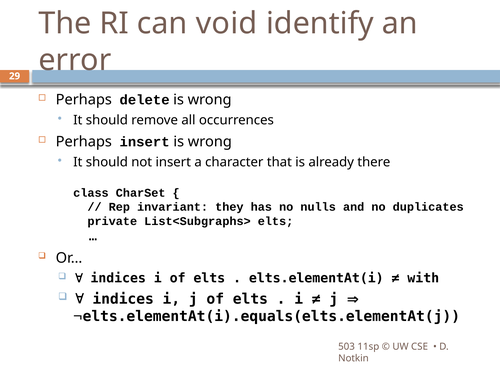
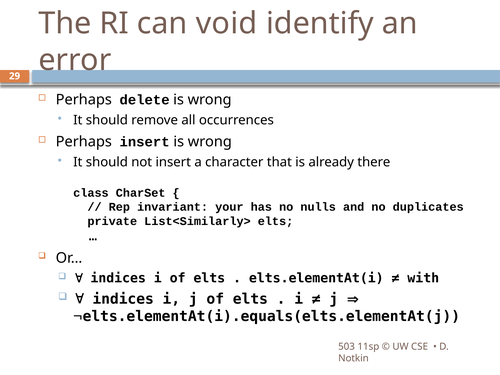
they: they -> your (229, 207)
List<Subgraphs>: List<Subgraphs> -> List<Similarly> (197, 221)
